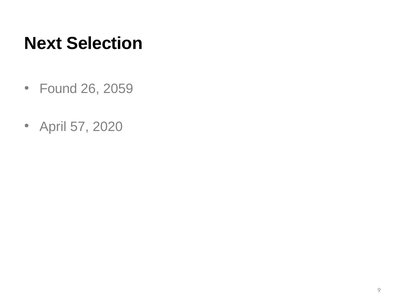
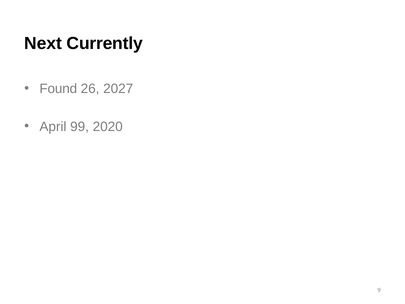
Selection: Selection -> Currently (105, 43)
2059: 2059 -> 2027 (118, 89)
57: 57 -> 99 (80, 126)
